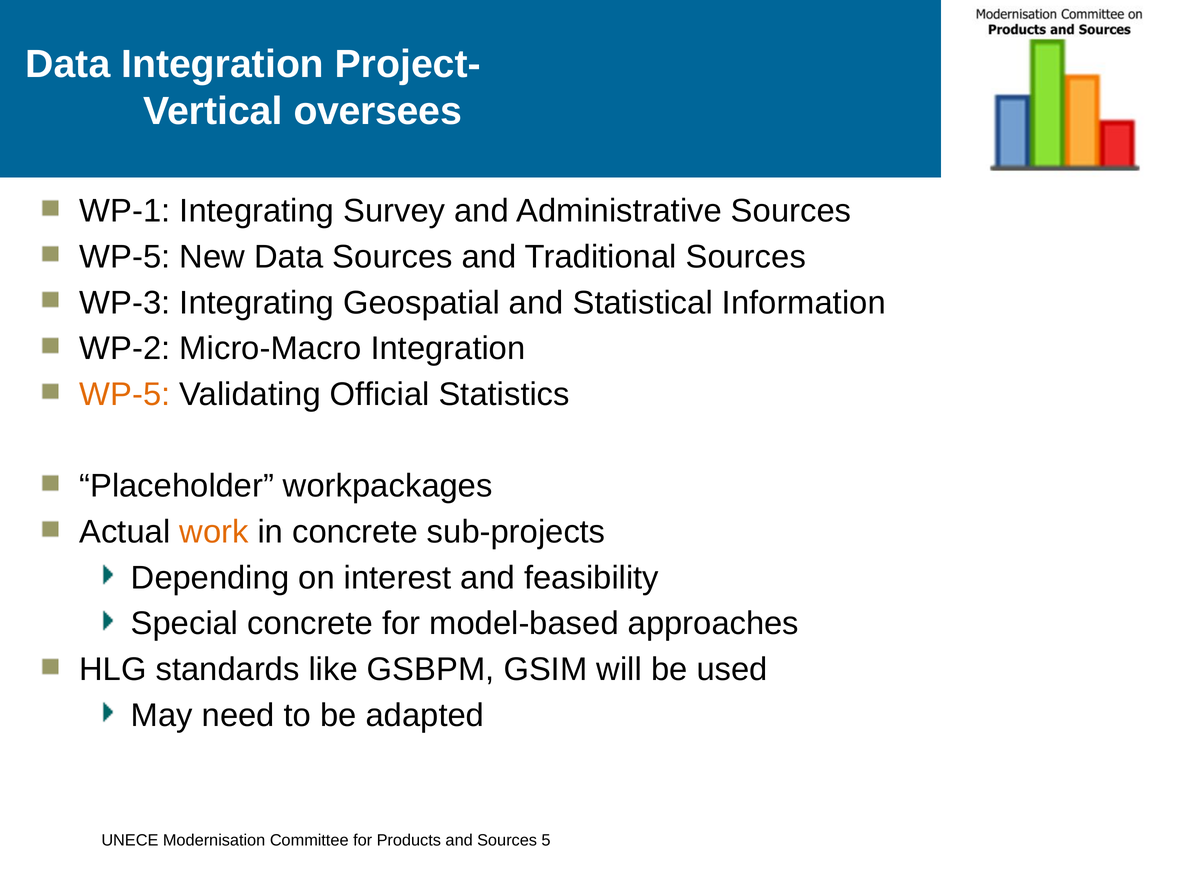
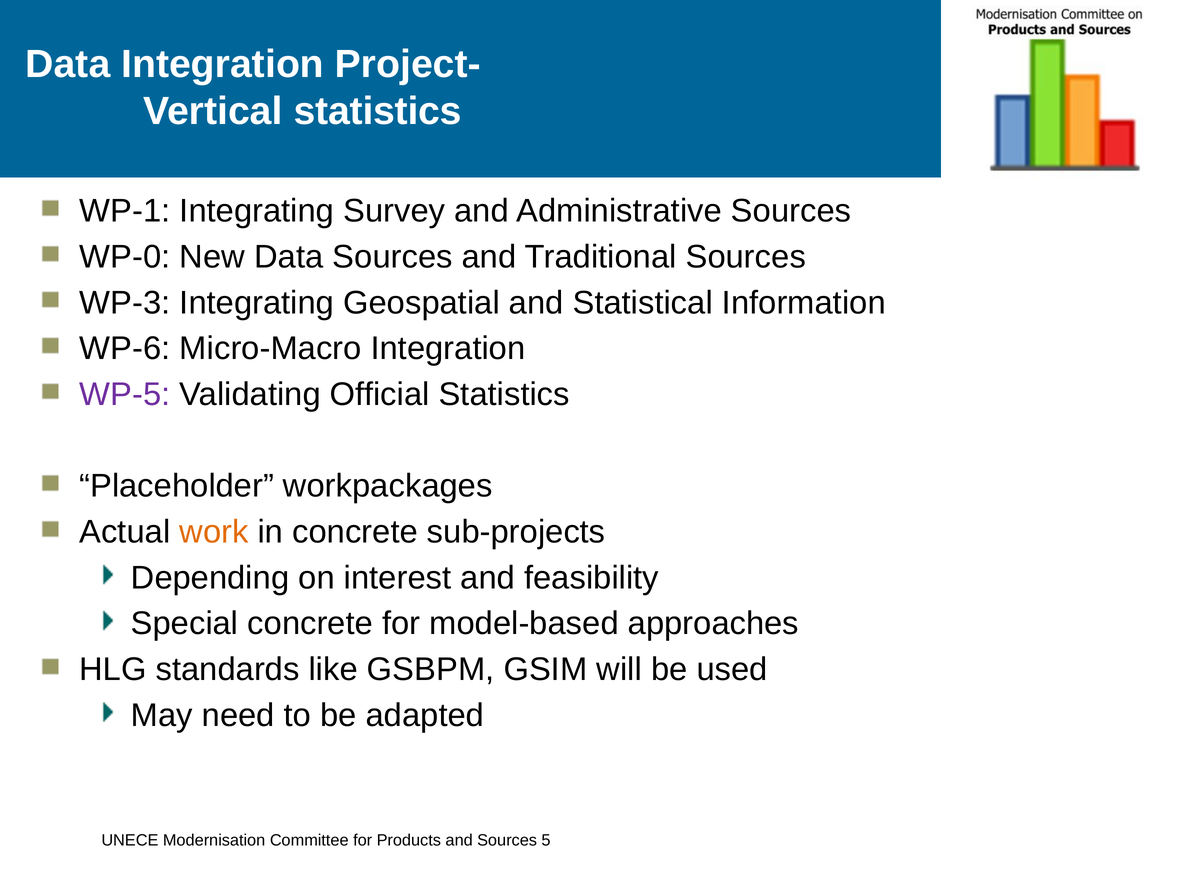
Vertical oversees: oversees -> statistics (378, 111)
WP-5: WP-5 -> WP-0 (125, 257)
WP-2: WP-2 -> WP-6 (125, 348)
WP-5 colour: orange -> purple (125, 394)
